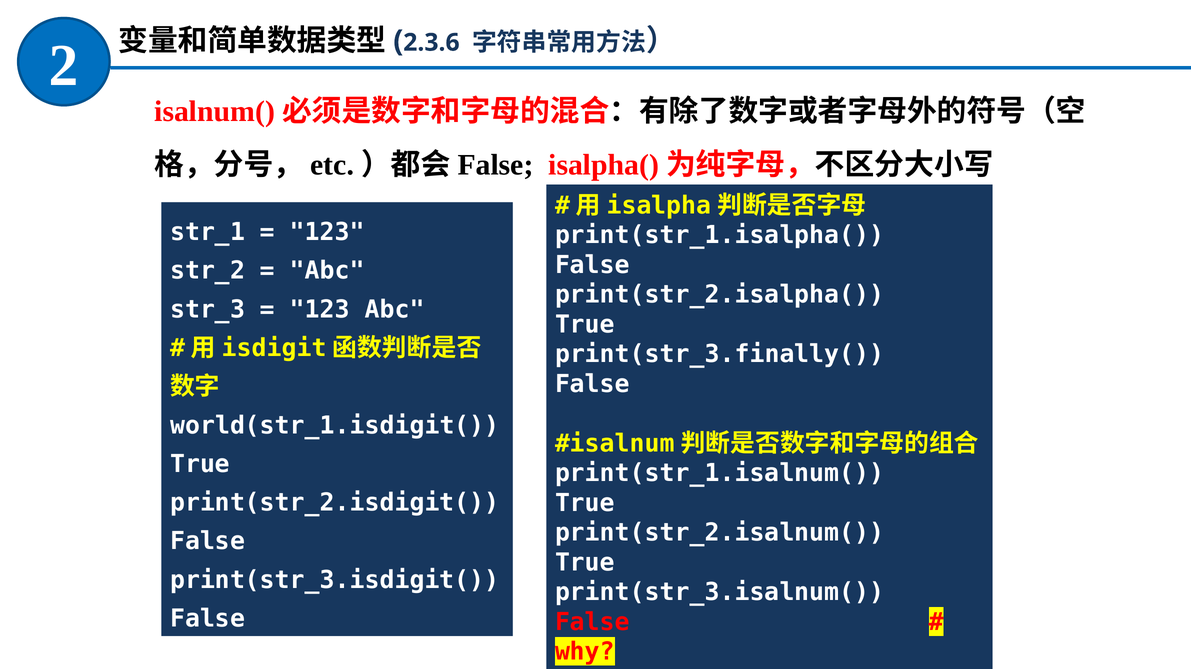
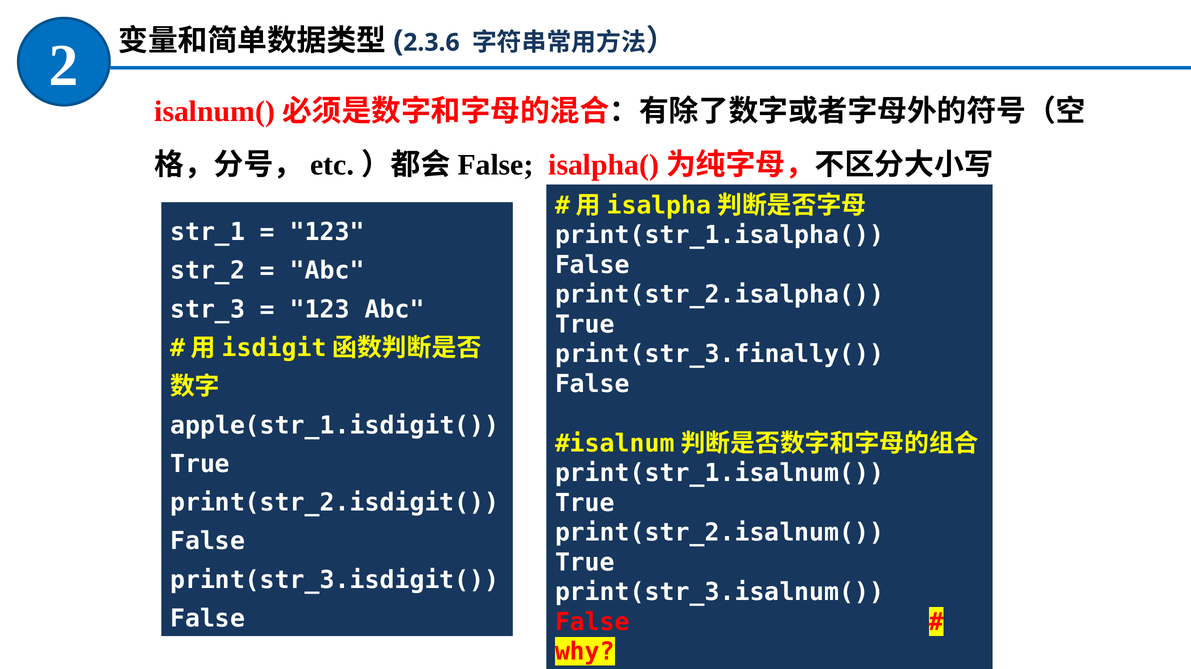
world(str_1.isdigit(: world(str_1.isdigit( -> apple(str_1.isdigit( (335, 426)
